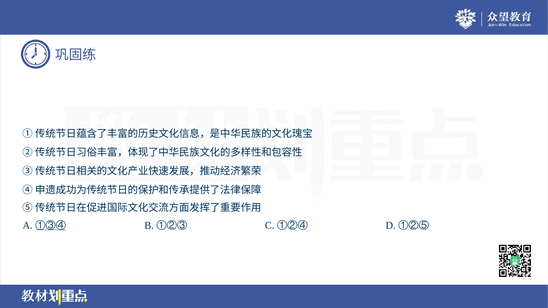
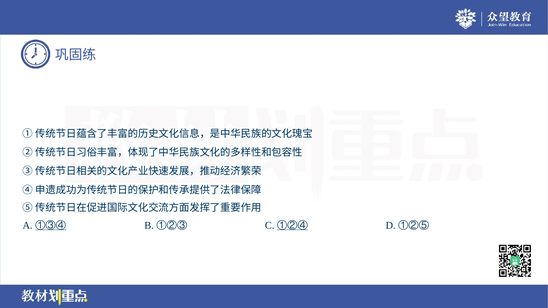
①②④ underline: none -> present (292, 226)
